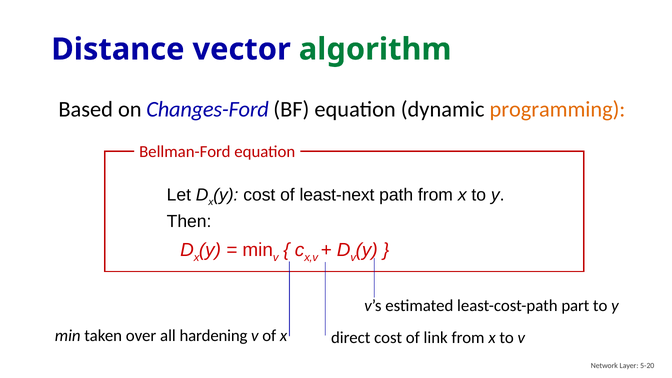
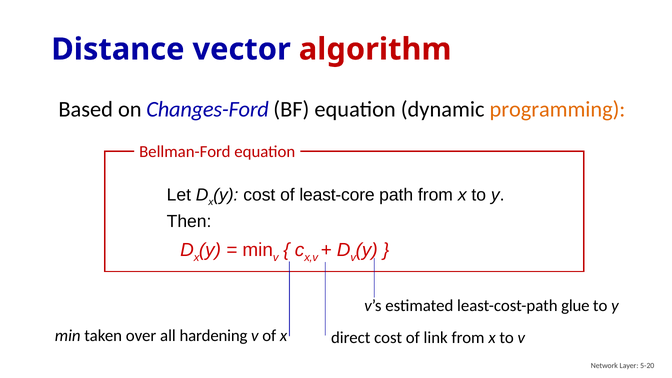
algorithm colour: green -> red (375, 49)
least-next: least-next -> least-core (337, 195)
part: part -> glue (575, 306)
